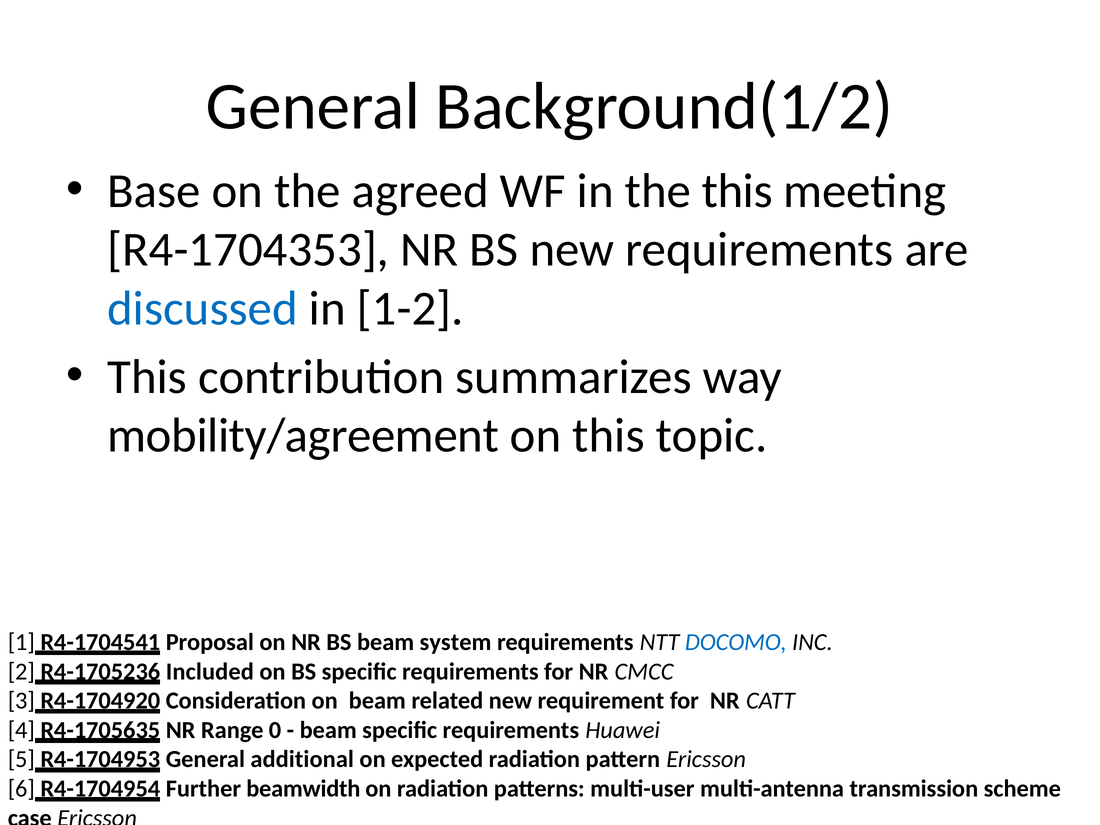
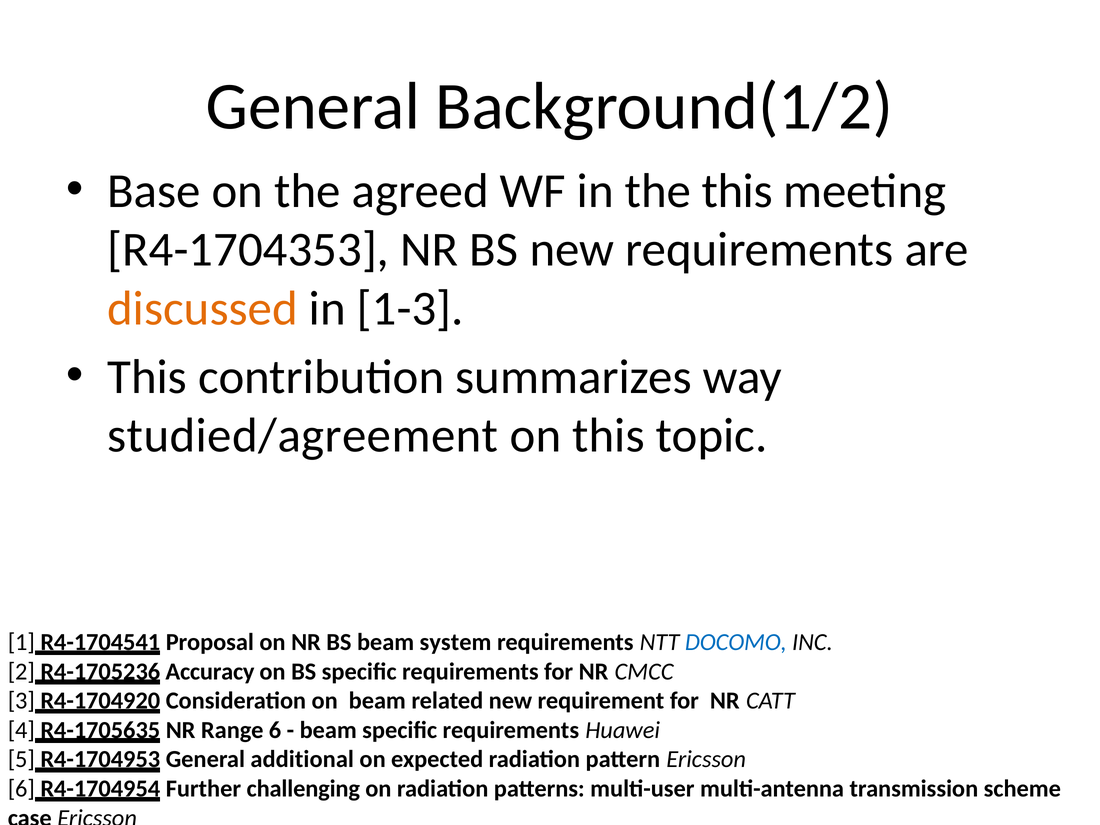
discussed colour: blue -> orange (203, 308)
1-2: 1-2 -> 1-3 (410, 308)
mobility/agreement: mobility/agreement -> studied/agreement (303, 436)
Included: Included -> Accuracy (210, 671)
Range 0: 0 -> 6 (275, 730)
beamwidth: beamwidth -> challenging (303, 789)
